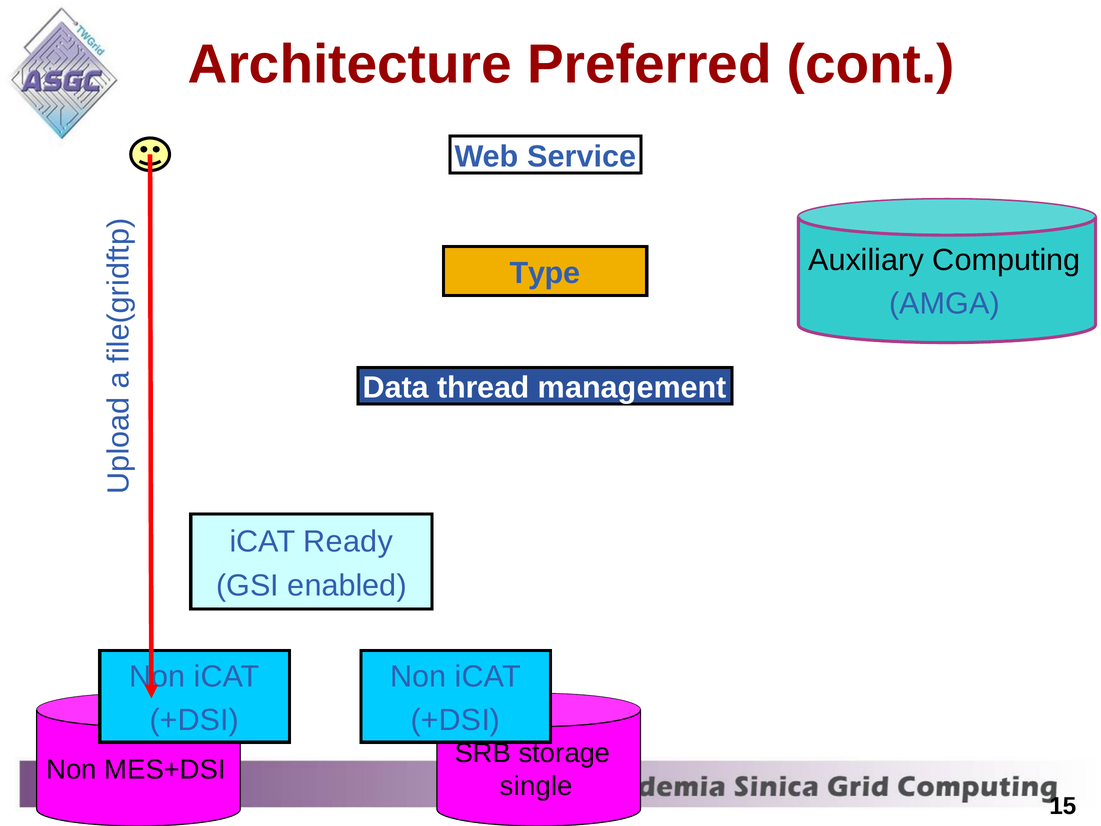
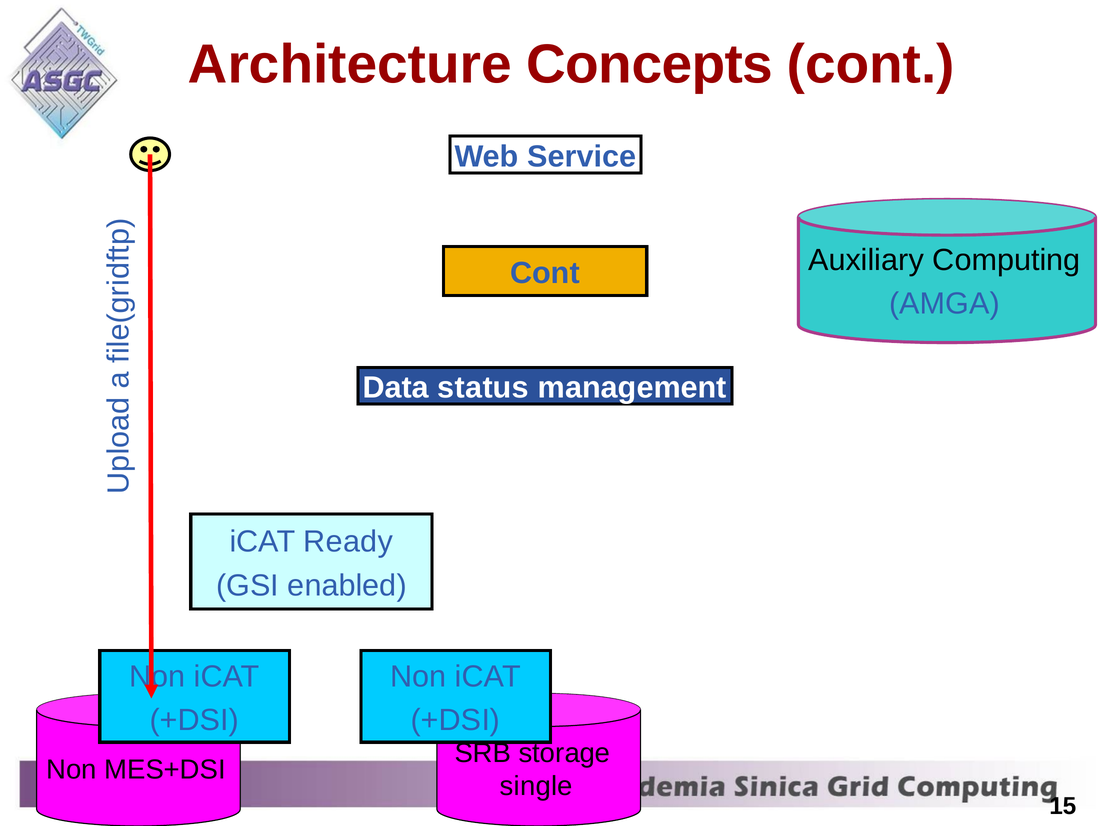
Preferred: Preferred -> Concepts (650, 64)
Type: Type -> Cont (545, 273)
thread: thread -> status (483, 388)
